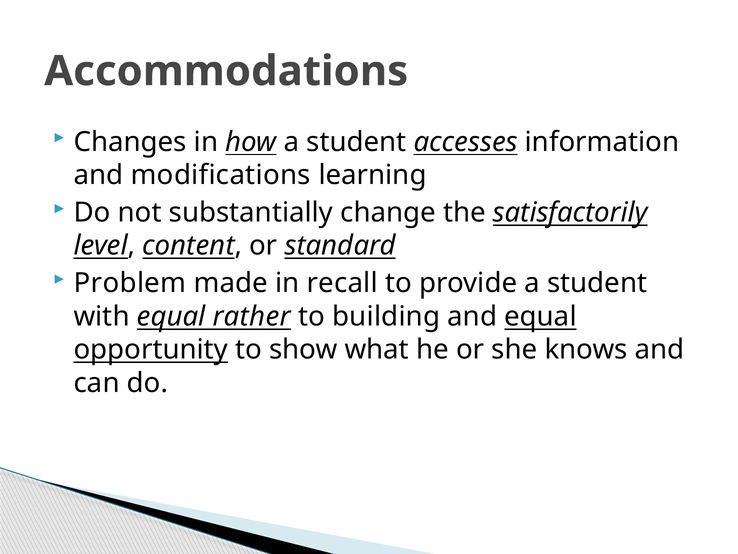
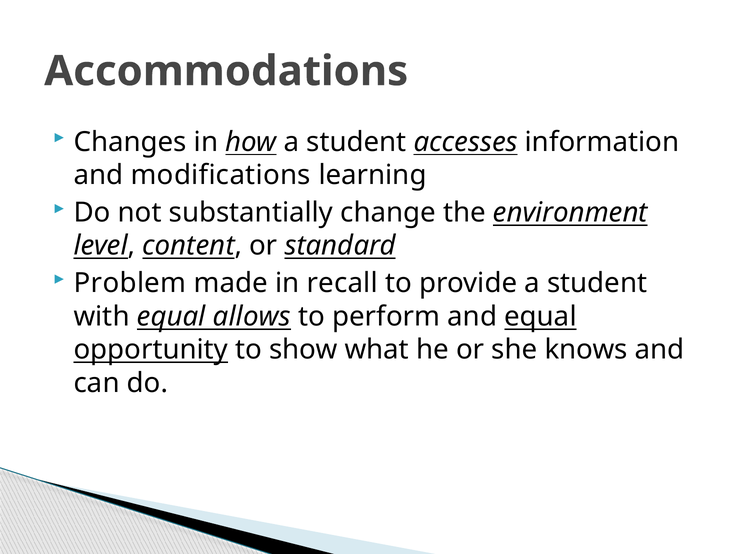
satisfactorily: satisfactorily -> environment (570, 212)
rather: rather -> allows (252, 316)
building: building -> perform (386, 316)
